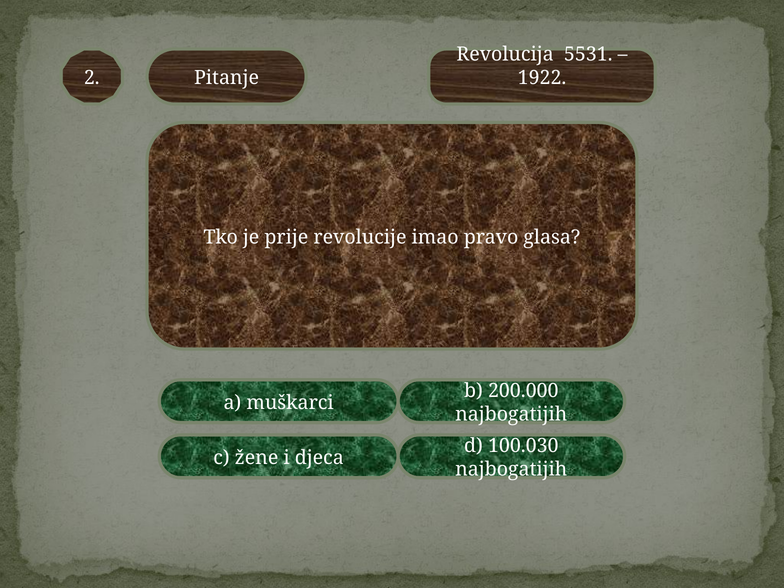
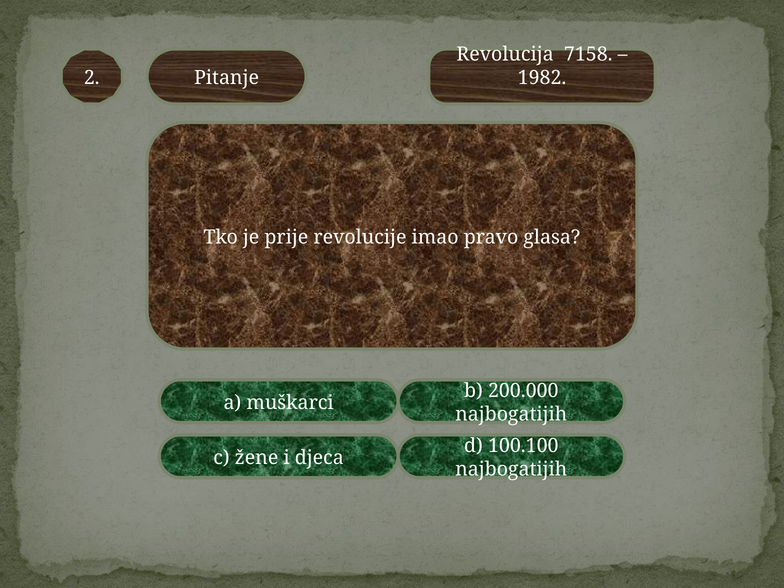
5531: 5531 -> 7158 (588, 54)
1922: 1922 -> 1982 (542, 78)
100.030: 100.030 -> 100.100 (523, 446)
